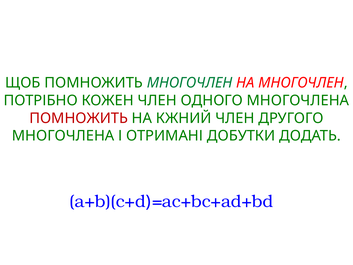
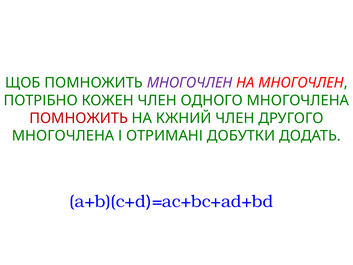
МНОГОЧЛЕН colour: green -> purple (190, 83)
